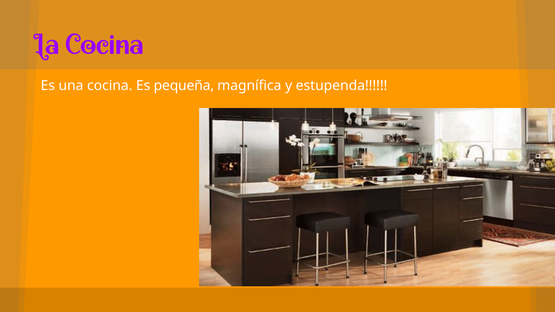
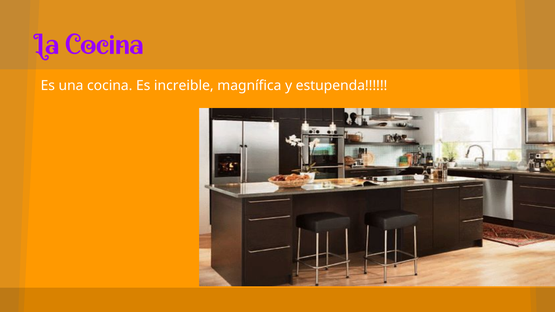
pequeña: pequeña -> increible (184, 86)
